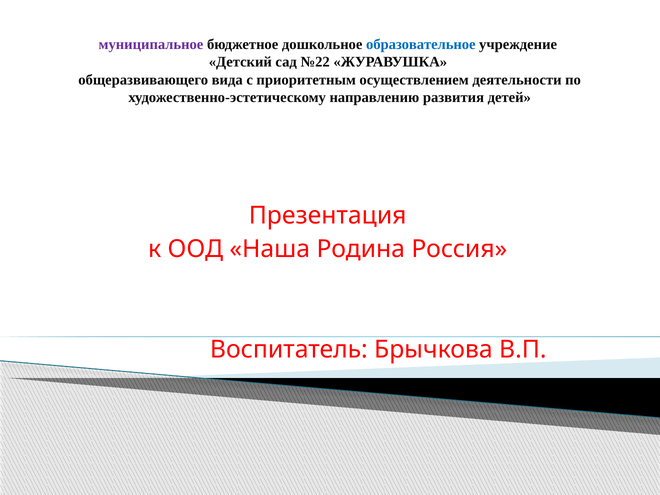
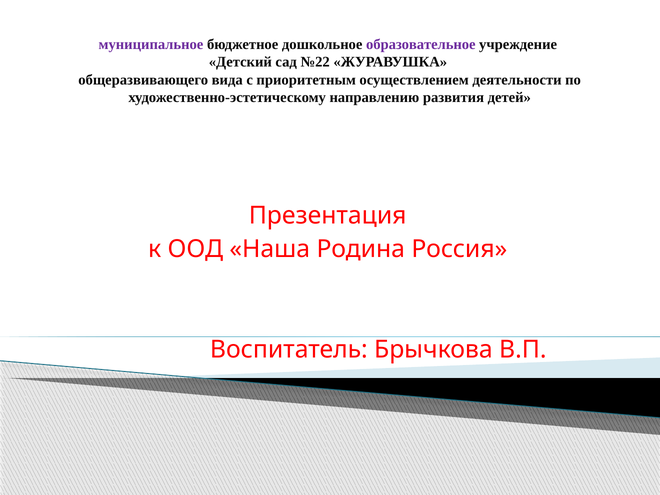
образовательное colour: blue -> purple (421, 45)
